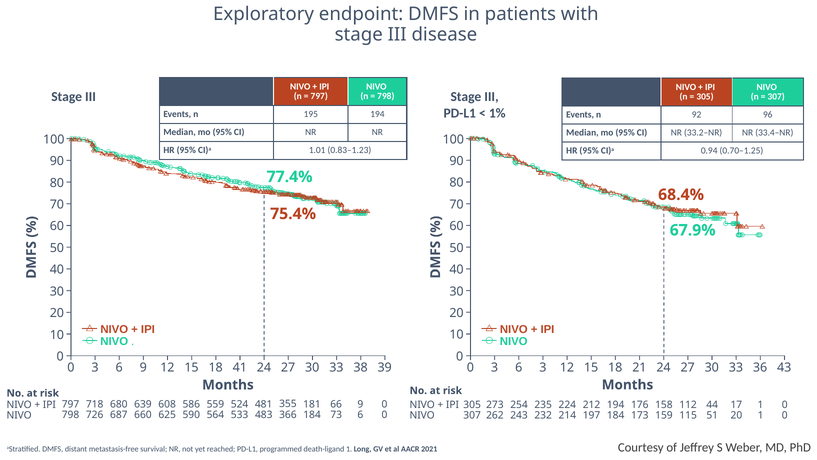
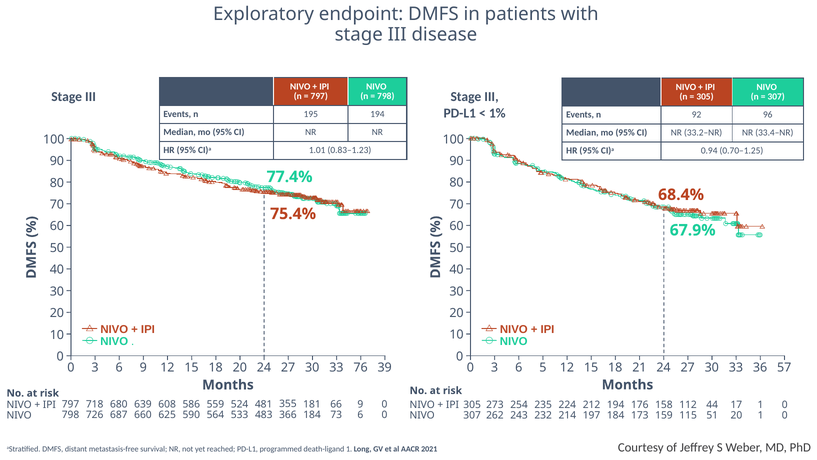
6 3: 3 -> 5 (543, 367)
43: 43 -> 57 (784, 367)
18 41: 41 -> 20 (240, 367)
38: 38 -> 76 (361, 367)
